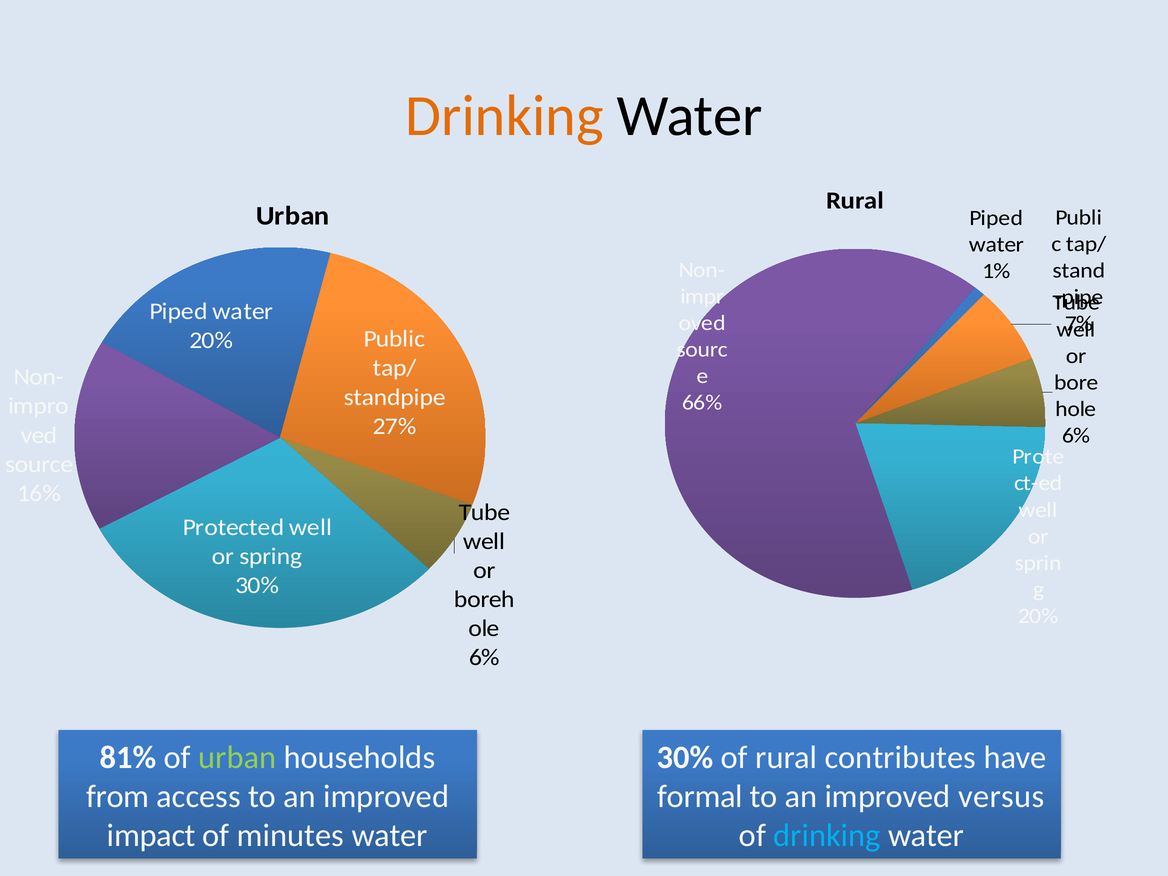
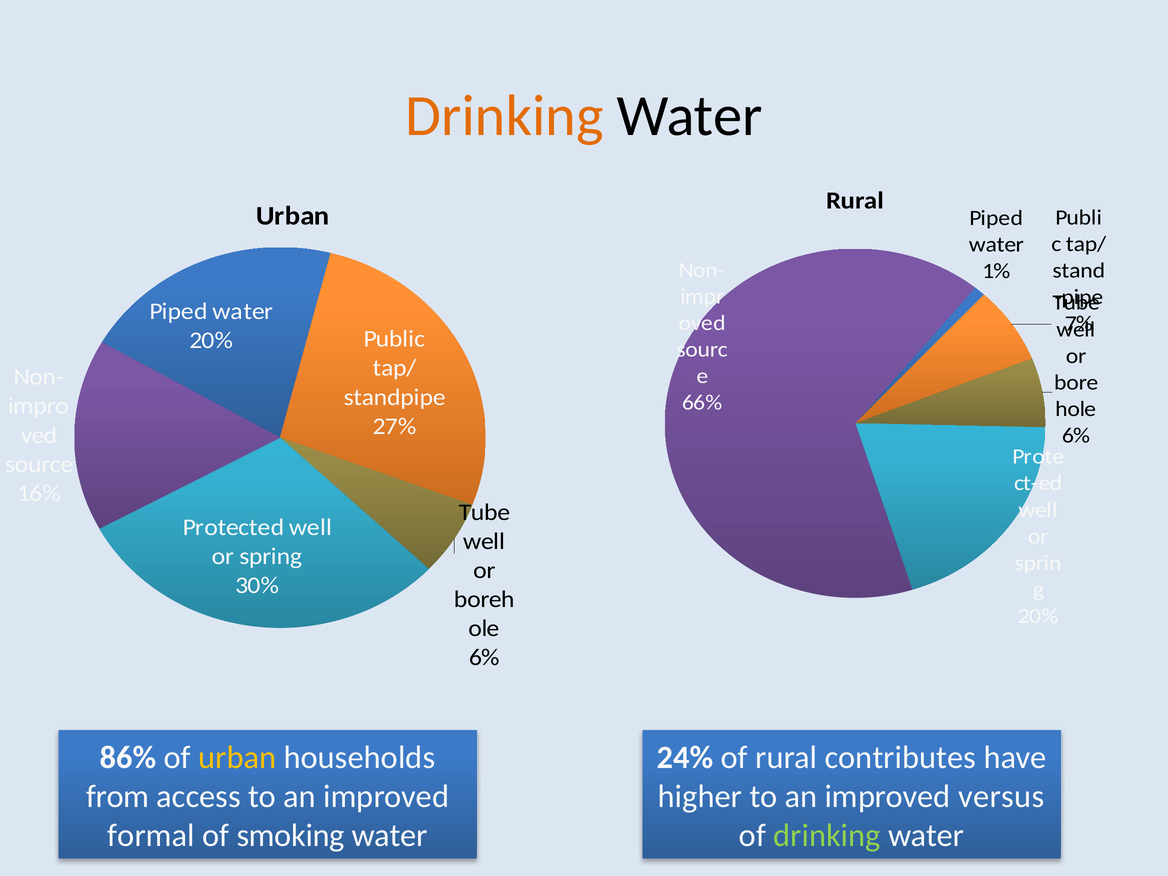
81%: 81% -> 86% (128, 757)
urban colour: light green -> yellow (237, 757)
30%: 30% -> 24% (685, 757)
formal: formal -> higher (700, 796)
impact: impact -> formal (151, 835)
minutes: minutes -> smoking (291, 835)
drinking colour: light blue -> light green (827, 835)
